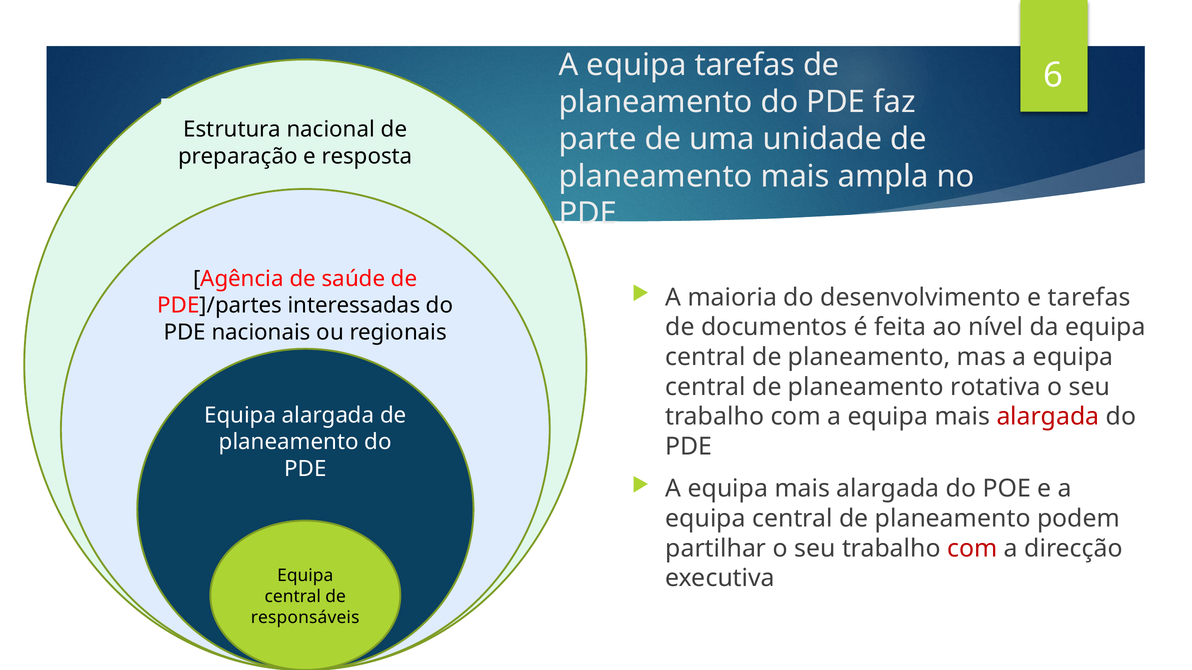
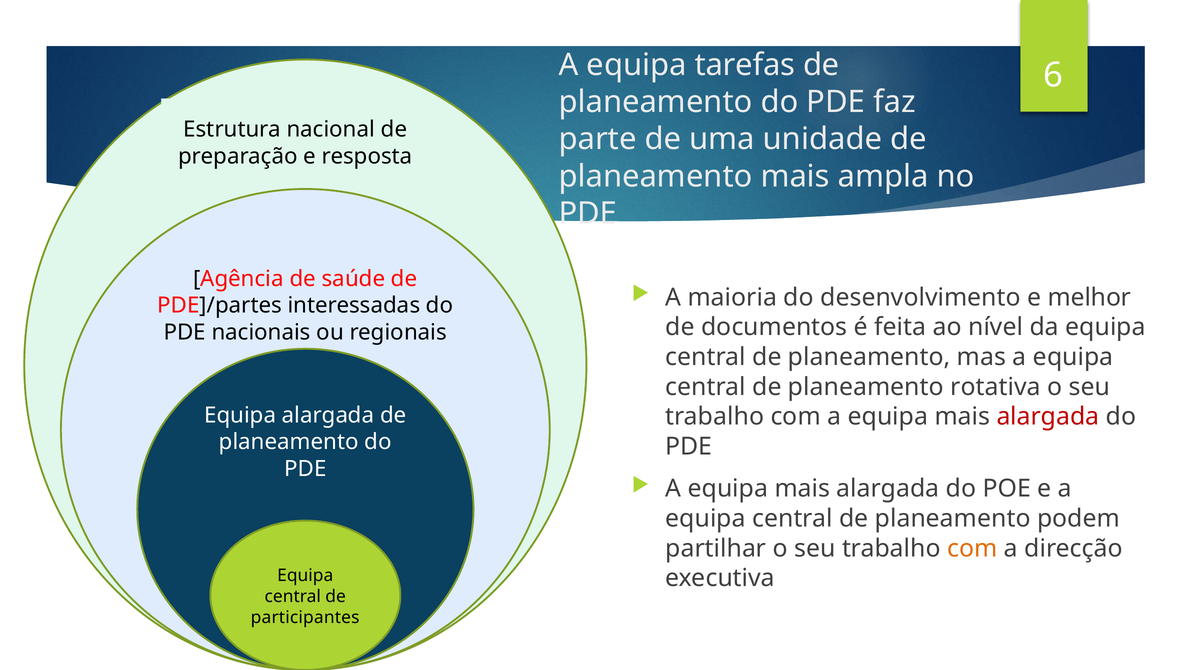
e tarefas: tarefas -> melhor (1089, 298)
com colour: red -> orange (972, 549)
responsáveis: responsáveis -> participantes (305, 618)
